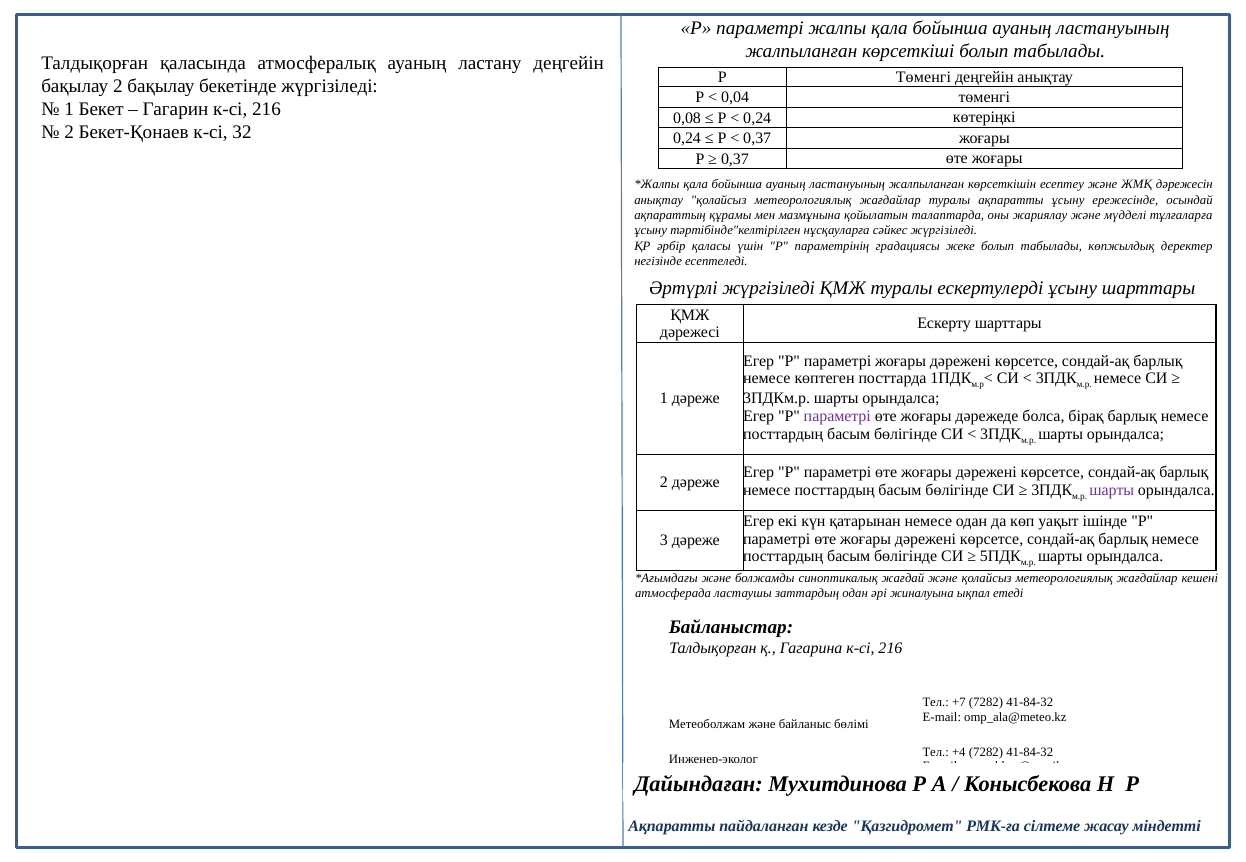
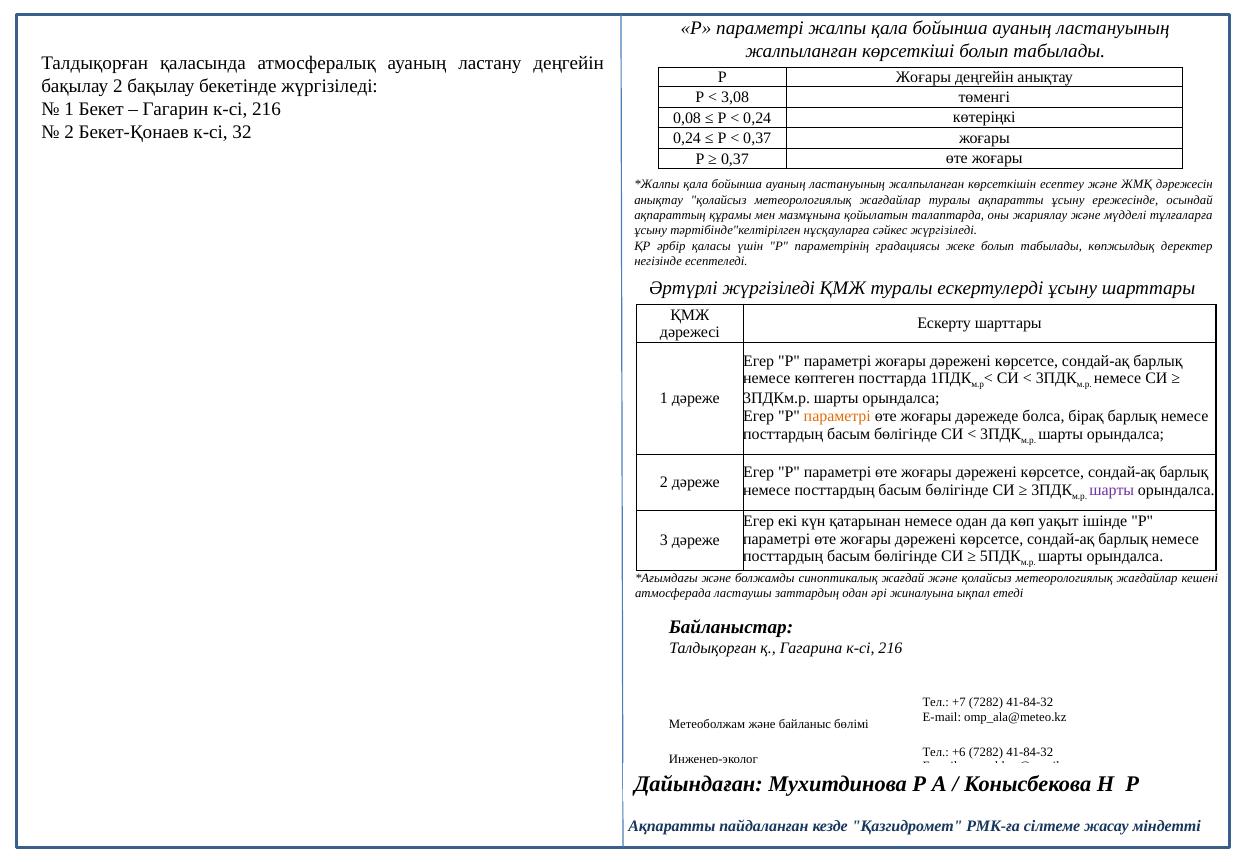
Р Төменгі: Төменгі -> Жоғары (923, 77)
0,04: 0,04 -> 3,08 (735, 98)
параметрі colour: purple -> orange (837, 416)
+4: +4 -> +6 (959, 753)
